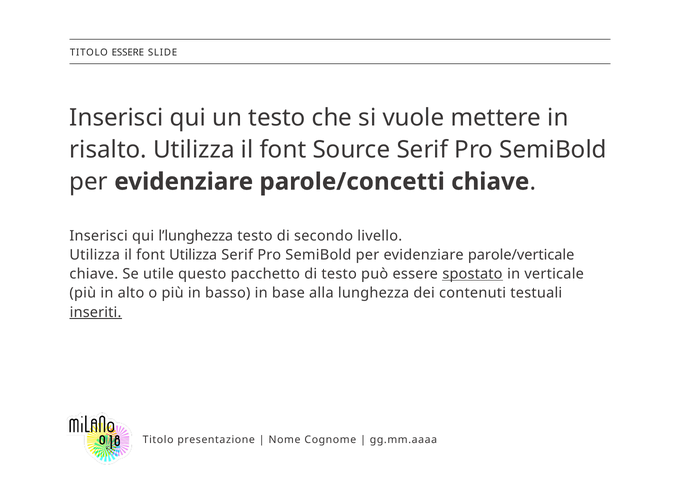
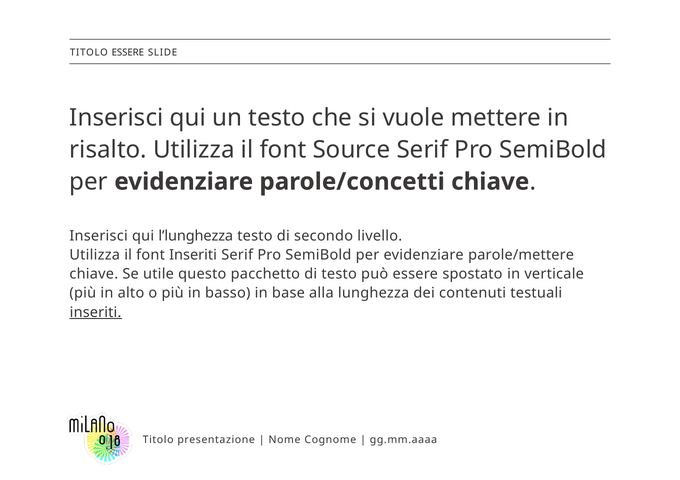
font Utilizza: Utilizza -> Inseriti (193, 255)
parole/verticale: parole/verticale -> parole/mettere (521, 255)
spostato underline: present -> none (472, 274)
